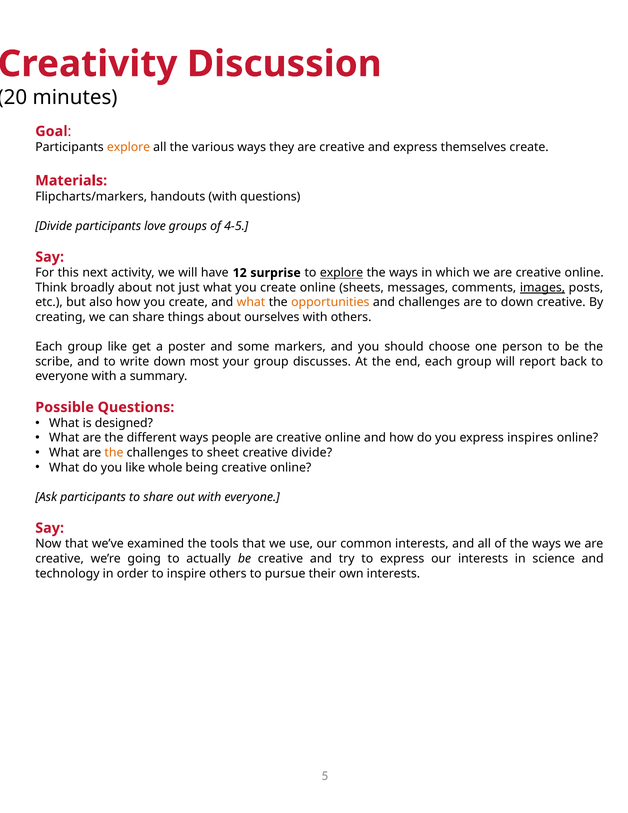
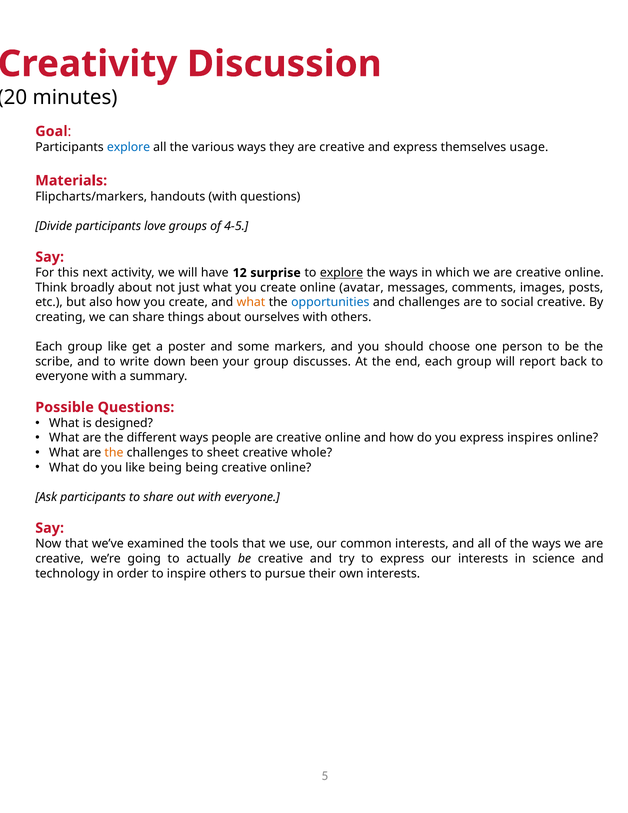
explore colour: orange -> blue (129, 147)
themselves create: create -> usage (529, 147)
sheets: sheets -> avatar (362, 288)
images underline: present -> none (543, 288)
opportunities colour: orange -> blue (330, 302)
to down: down -> social (517, 302)
most: most -> been (204, 361)
creative divide: divide -> whole (312, 453)
like whole: whole -> being (165, 467)
